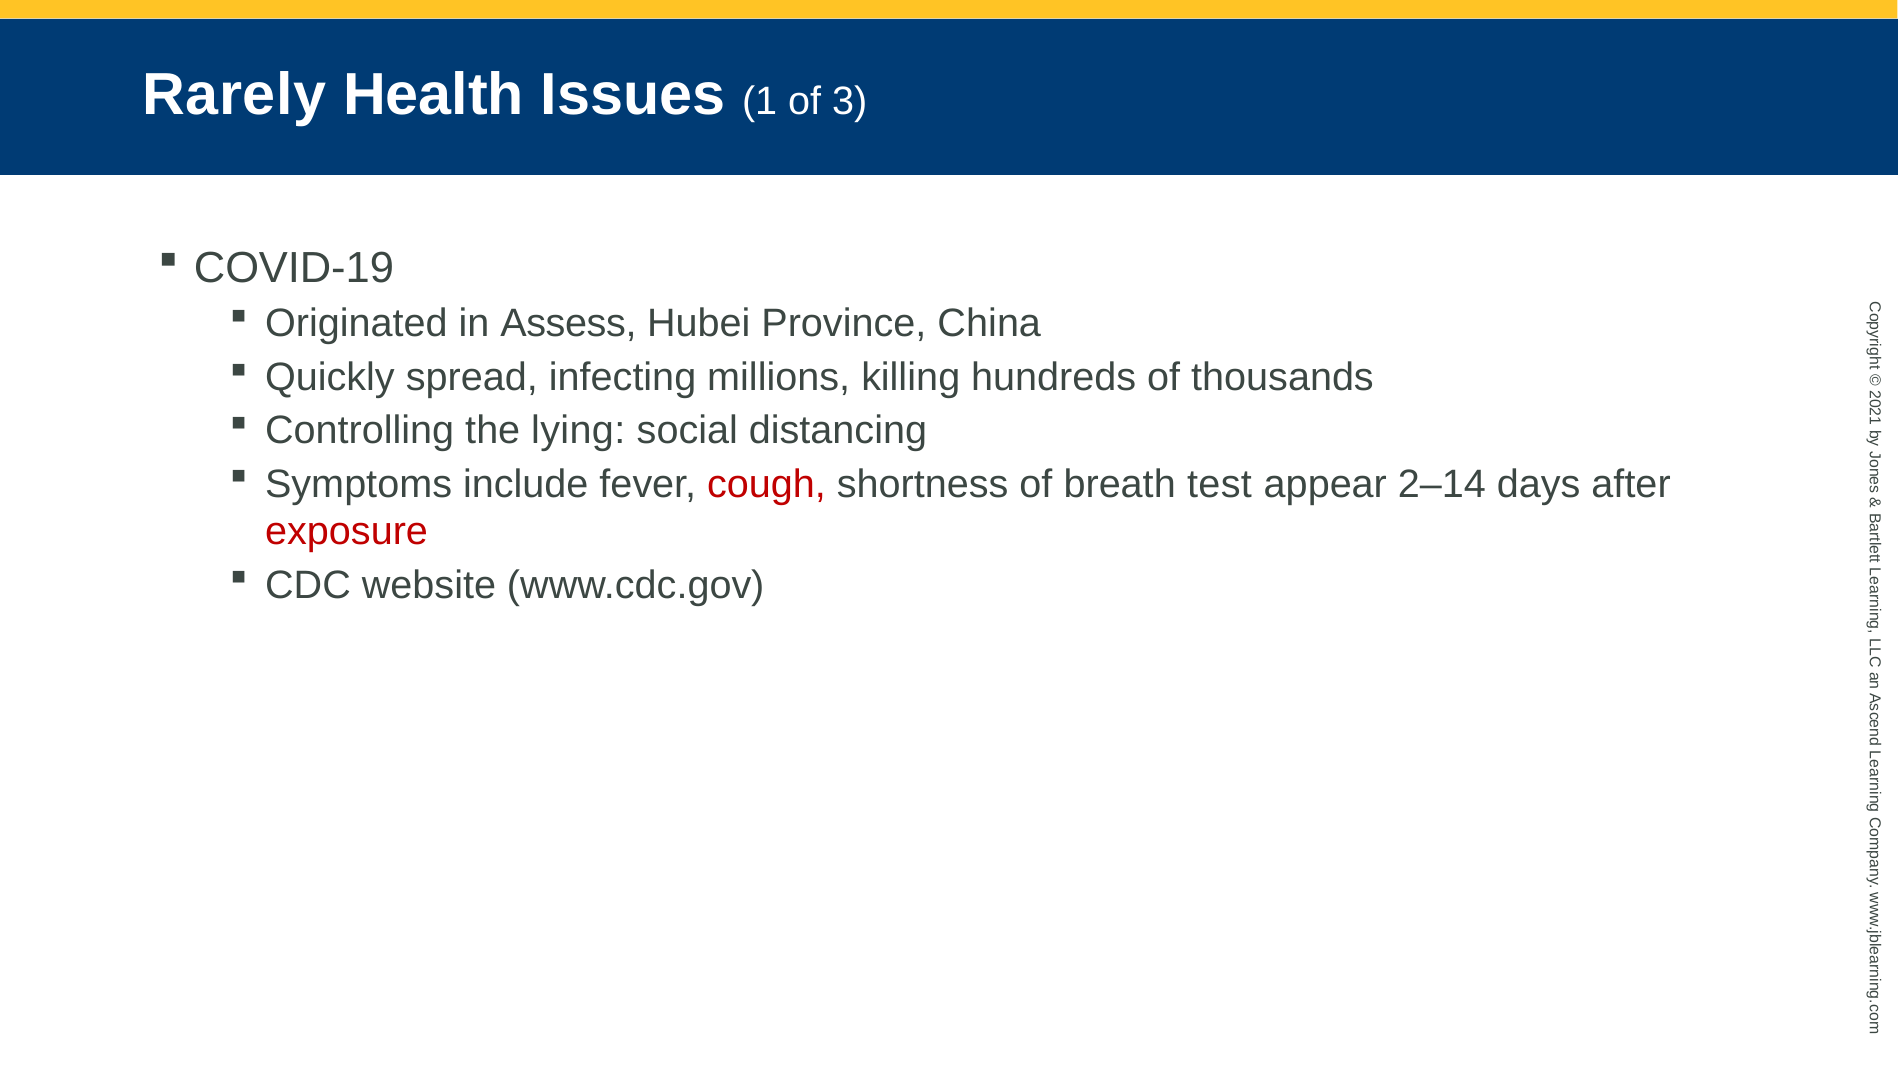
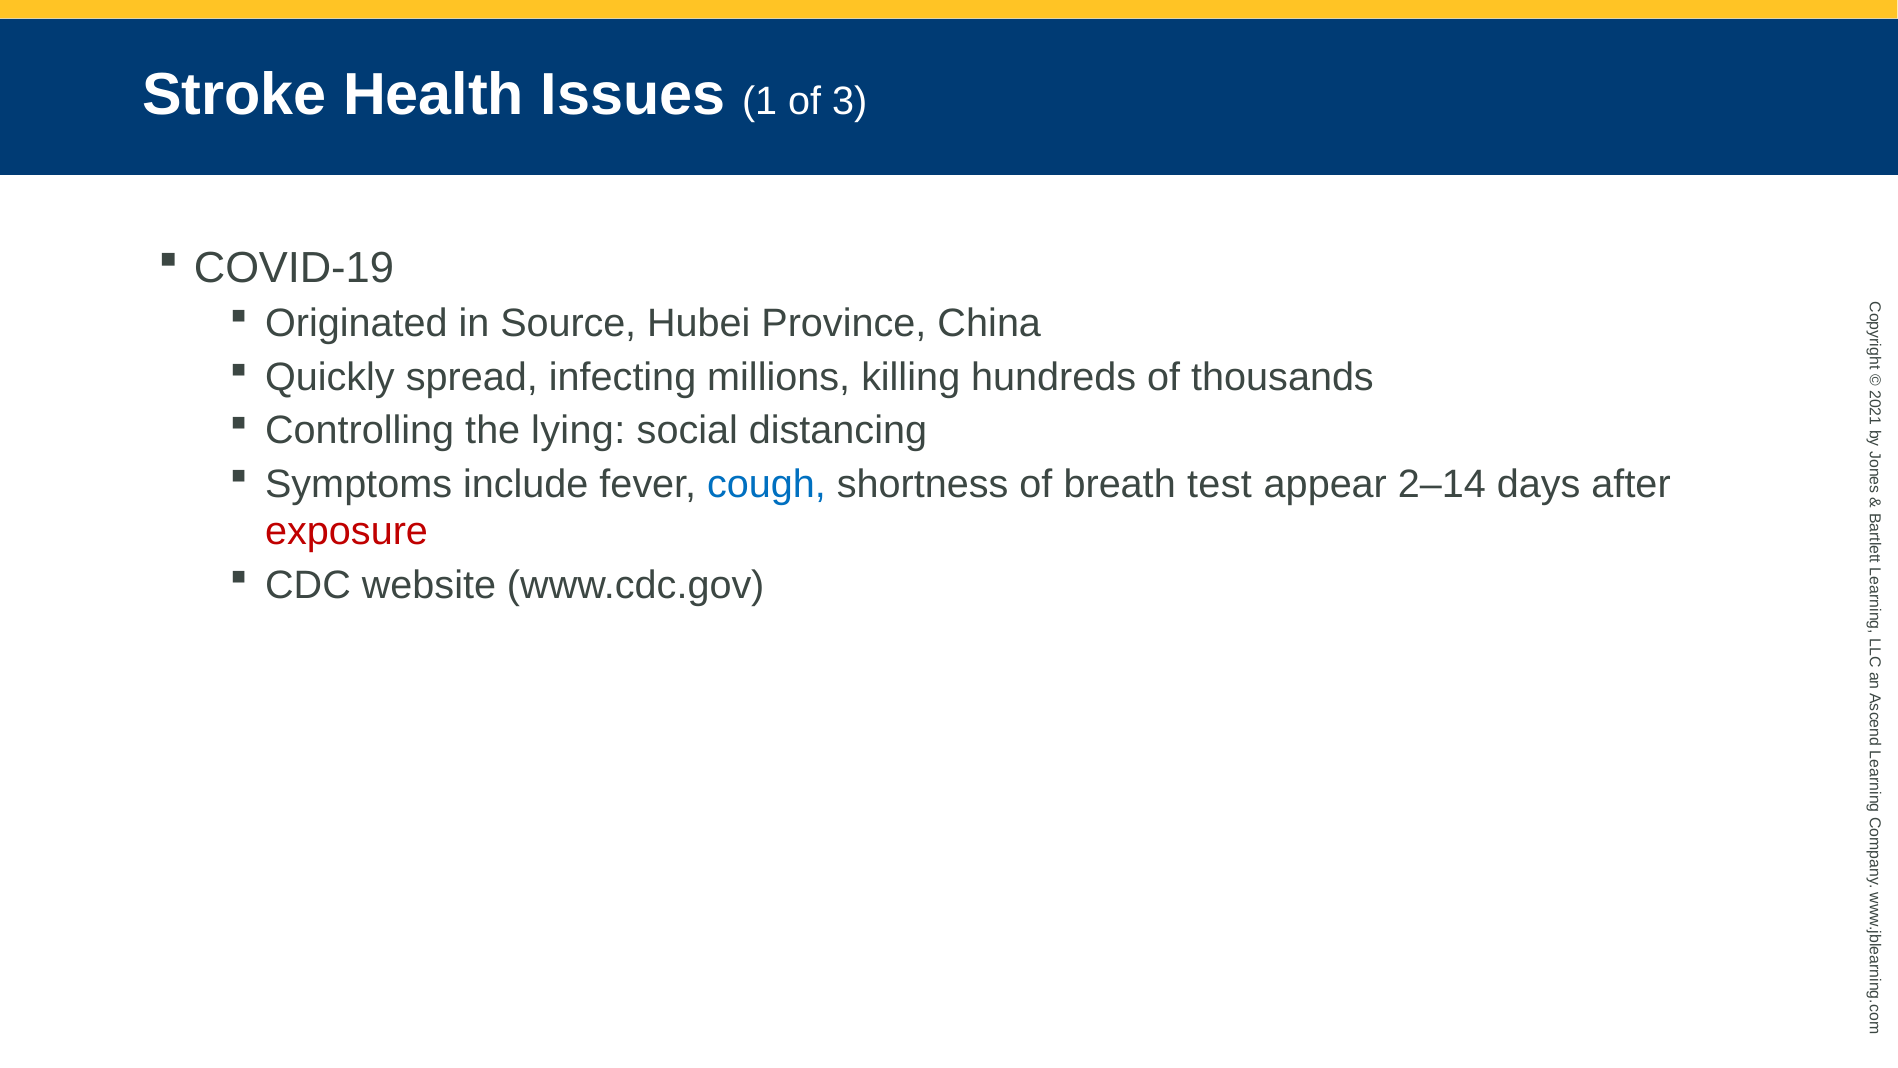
Rarely: Rarely -> Stroke (234, 95)
Assess: Assess -> Source (568, 324)
cough colour: red -> blue (767, 484)
